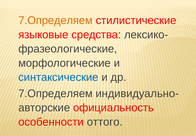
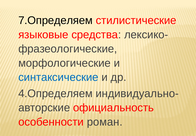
7.Определяем colour: orange -> black (55, 20)
7.Определяем: 7.Определяем -> 4.Определяем (55, 93)
оттого: оттого -> роман (105, 122)
